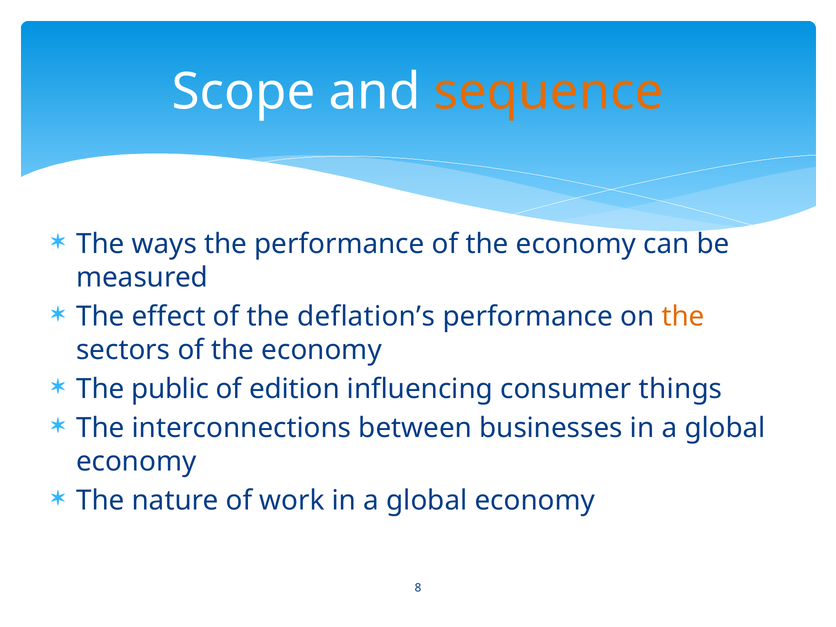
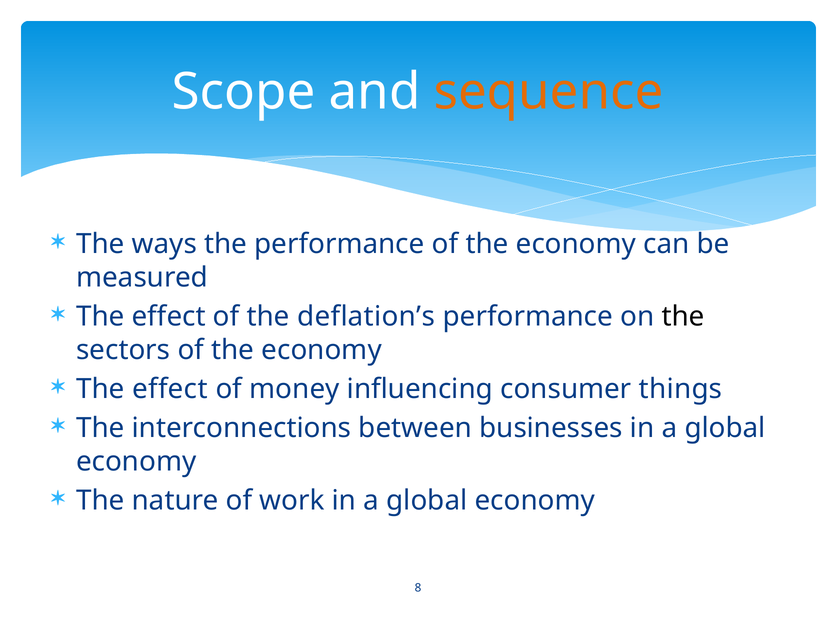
the colour: orange -> black (683, 317)
public: public -> effect (170, 389)
edition: edition -> money (294, 389)
